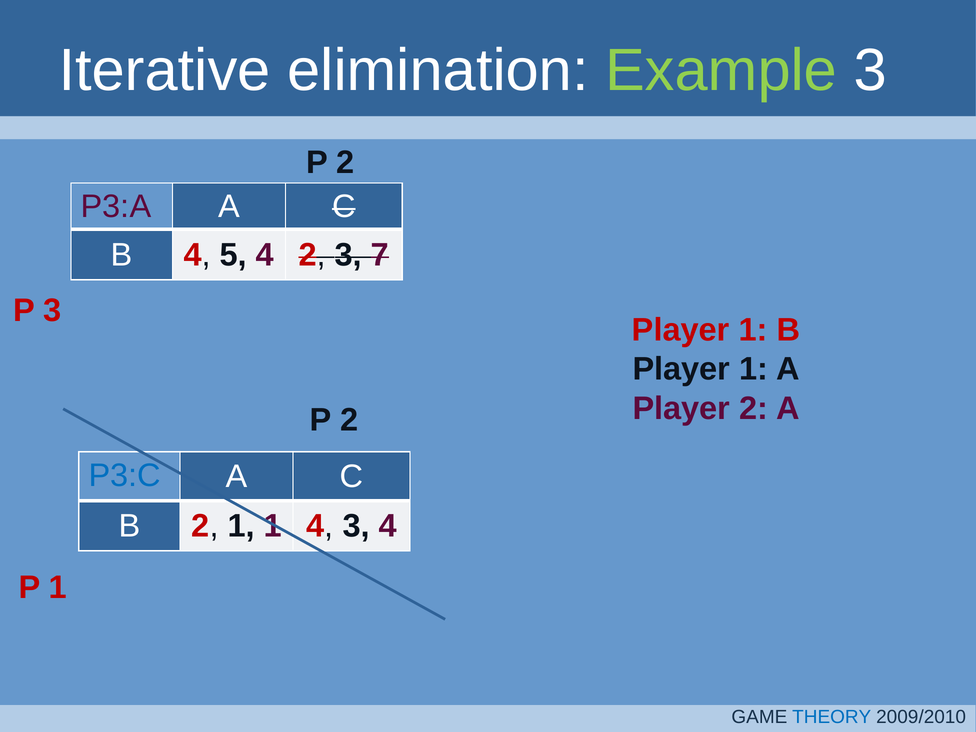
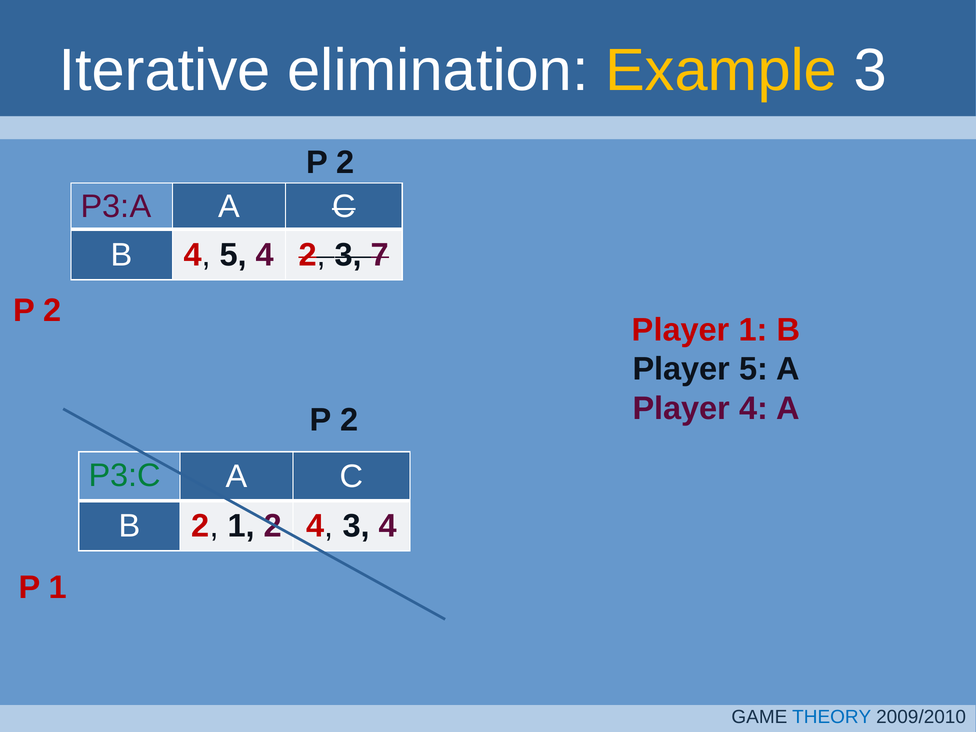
Example colour: light green -> yellow (721, 70)
3: 3 -> 2 (52, 311)
1: 1 -> 5 (754, 369)
Player 2: 2 -> 4 (754, 408)
P3:C colour: blue -> green (125, 475)
1 1: 1 -> 2 (273, 526)
